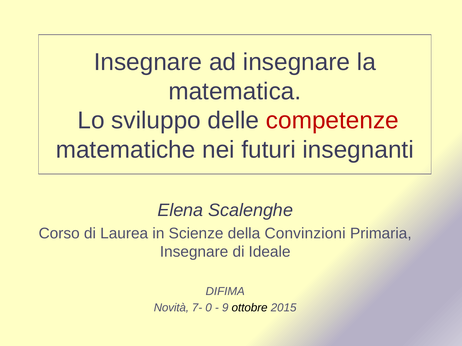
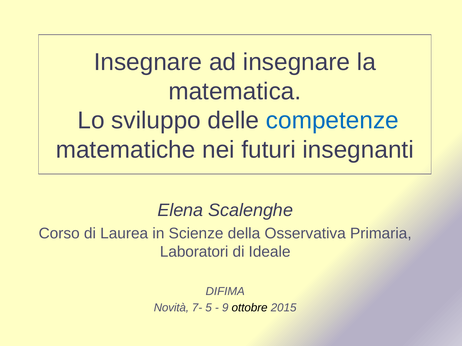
competenze colour: red -> blue (332, 121)
Convinzioni: Convinzioni -> Osservativa (305, 234)
Insegnare: Insegnare -> Laboratori (194, 252)
0: 0 -> 5 (209, 308)
